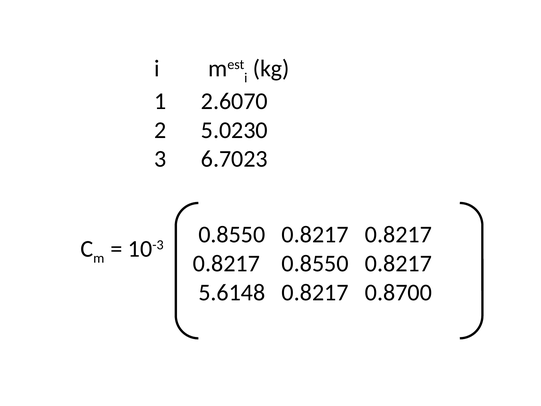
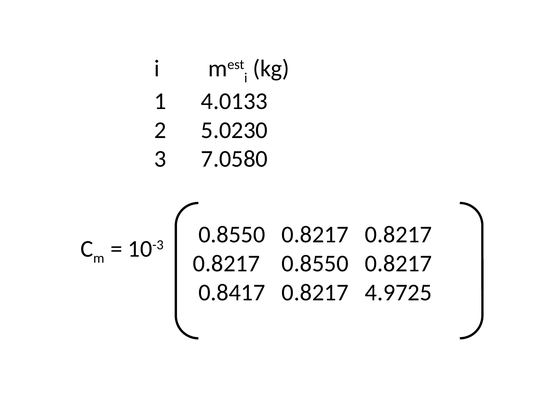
2.6070: 2.6070 -> 4.0133 (234, 101)
6.7023: 6.7023 -> 7.0580 (234, 159)
5.6148: 5.6148 -> 0.8417 (232, 292)
0.8700: 0.8700 -> 4.9725 (398, 292)
